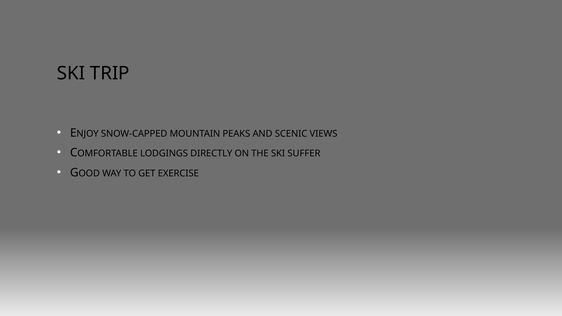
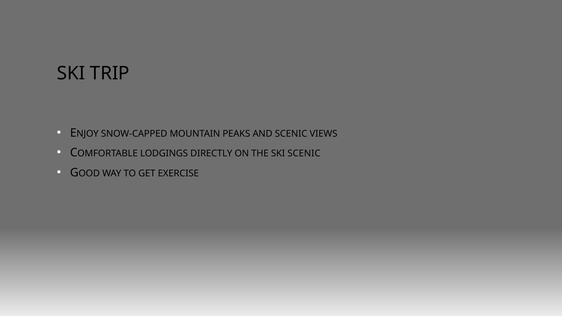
SKI SUFFER: SUFFER -> SCENIC (304, 154)
